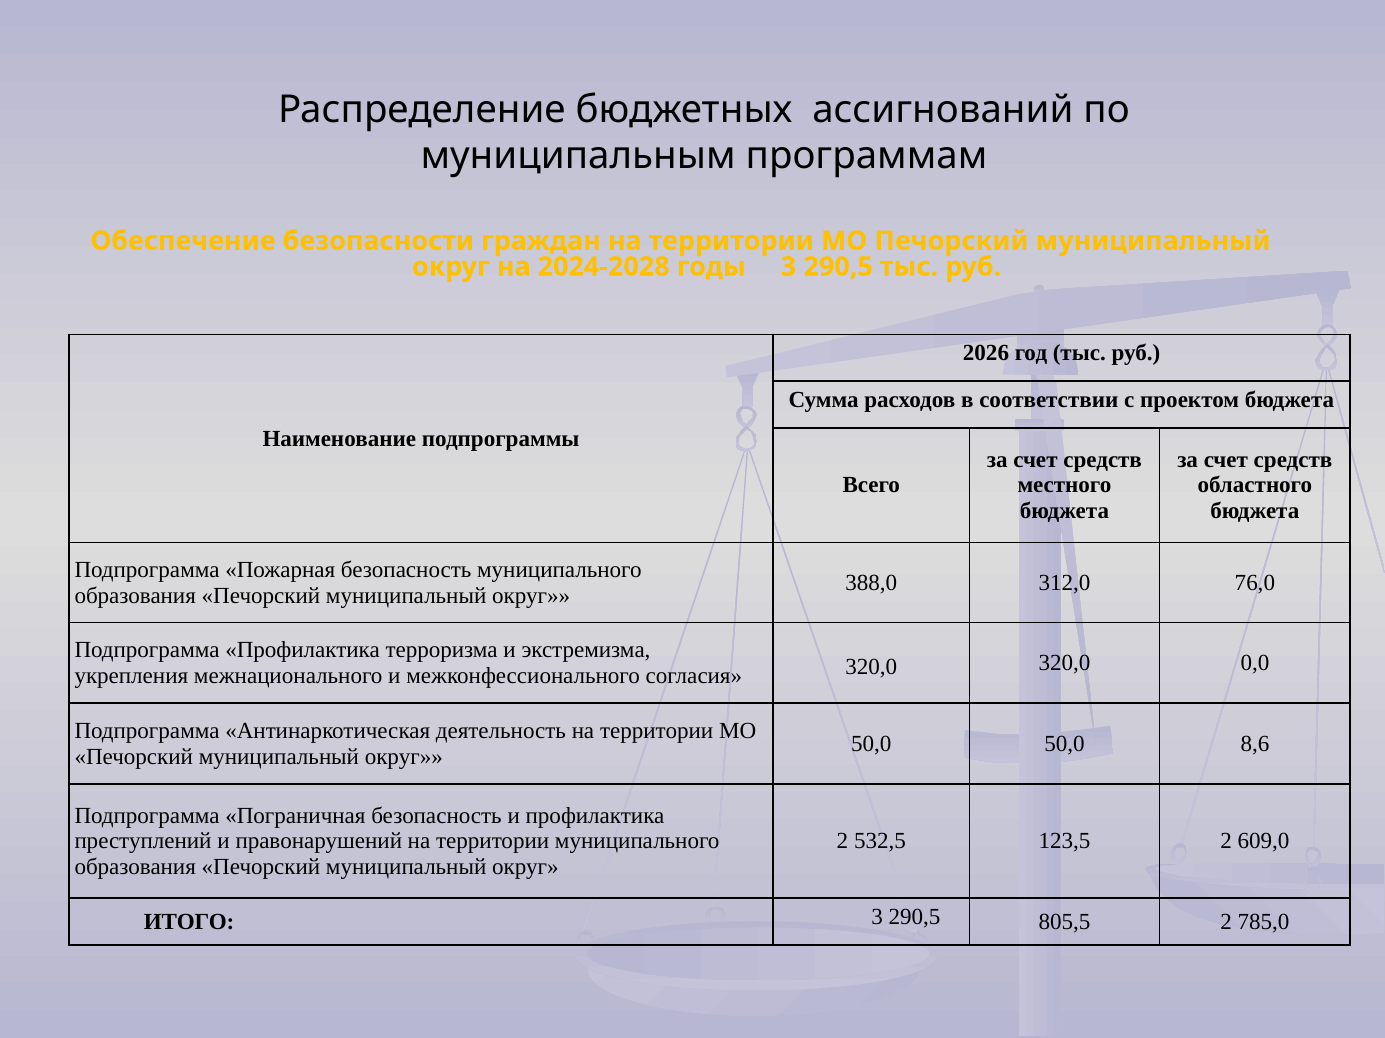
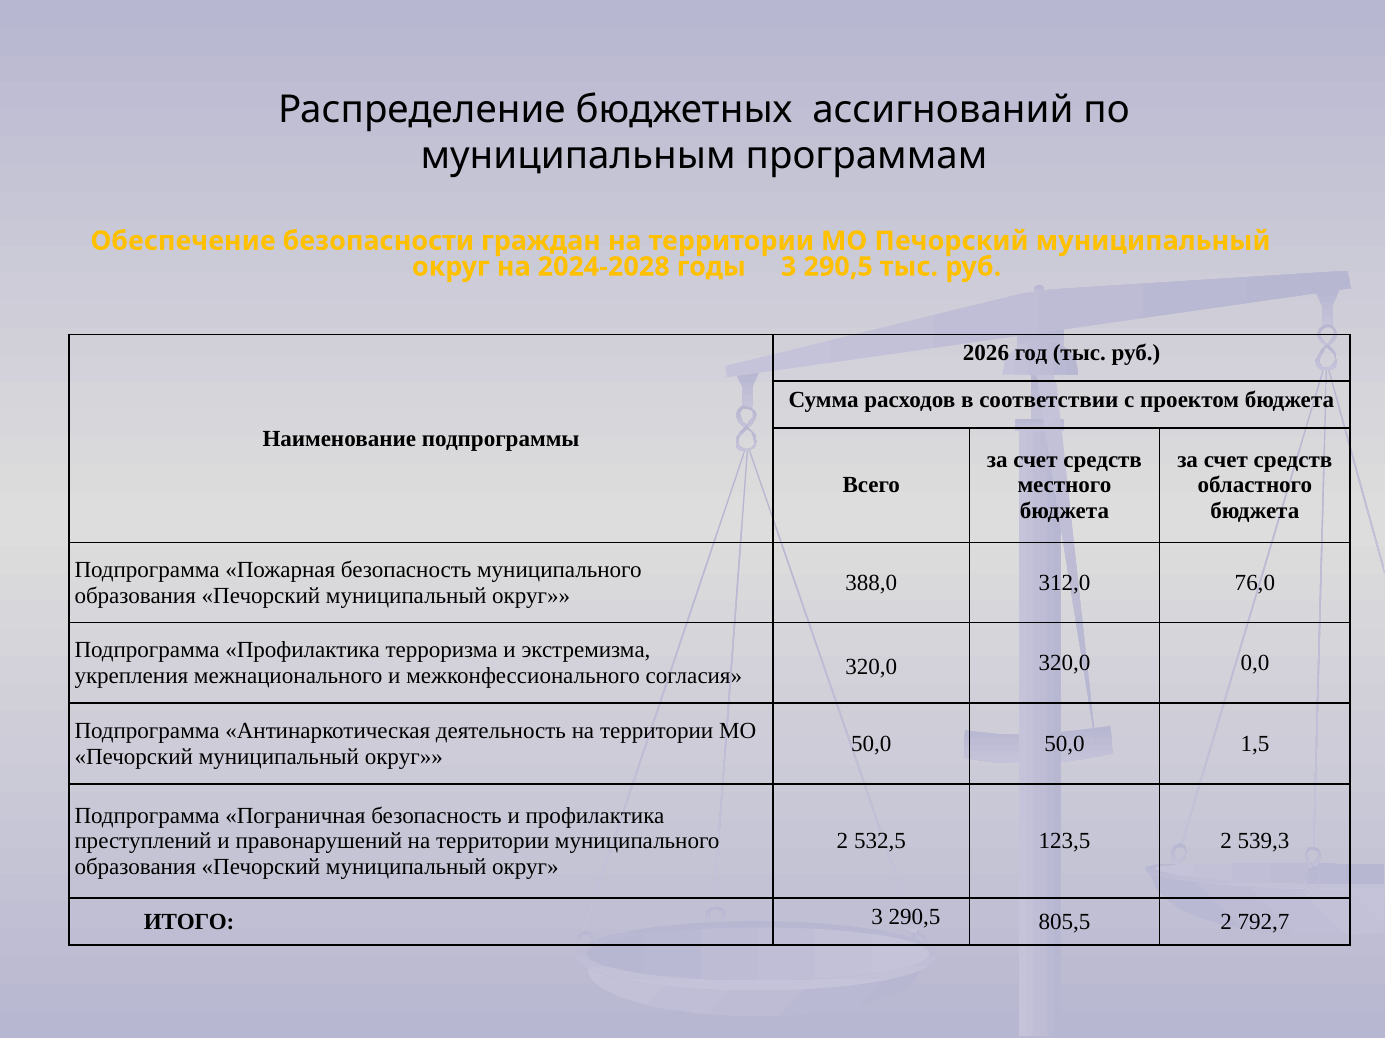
8,6: 8,6 -> 1,5 (1255, 744)
609,0: 609,0 -> 539,3 (1264, 842)
785,0: 785,0 -> 792,7 (1264, 922)
